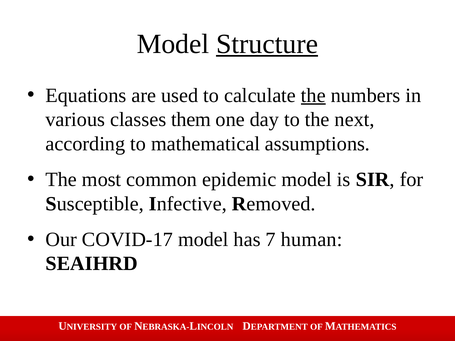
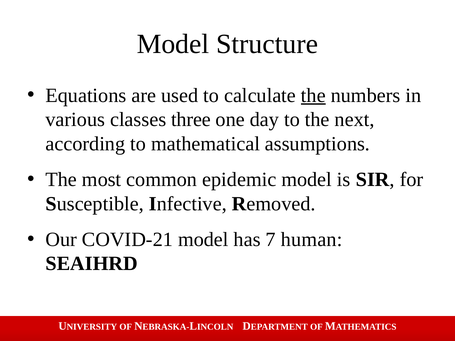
Structure underline: present -> none (267, 44)
them: them -> three (191, 120)
COVID-17: COVID-17 -> COVID-21 (127, 240)
